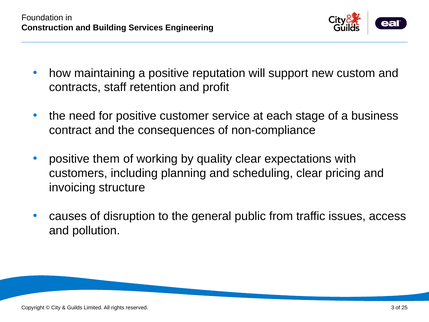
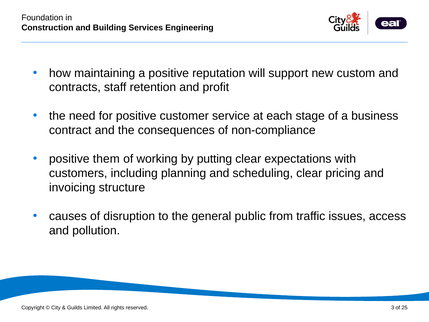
quality: quality -> putting (214, 159)
